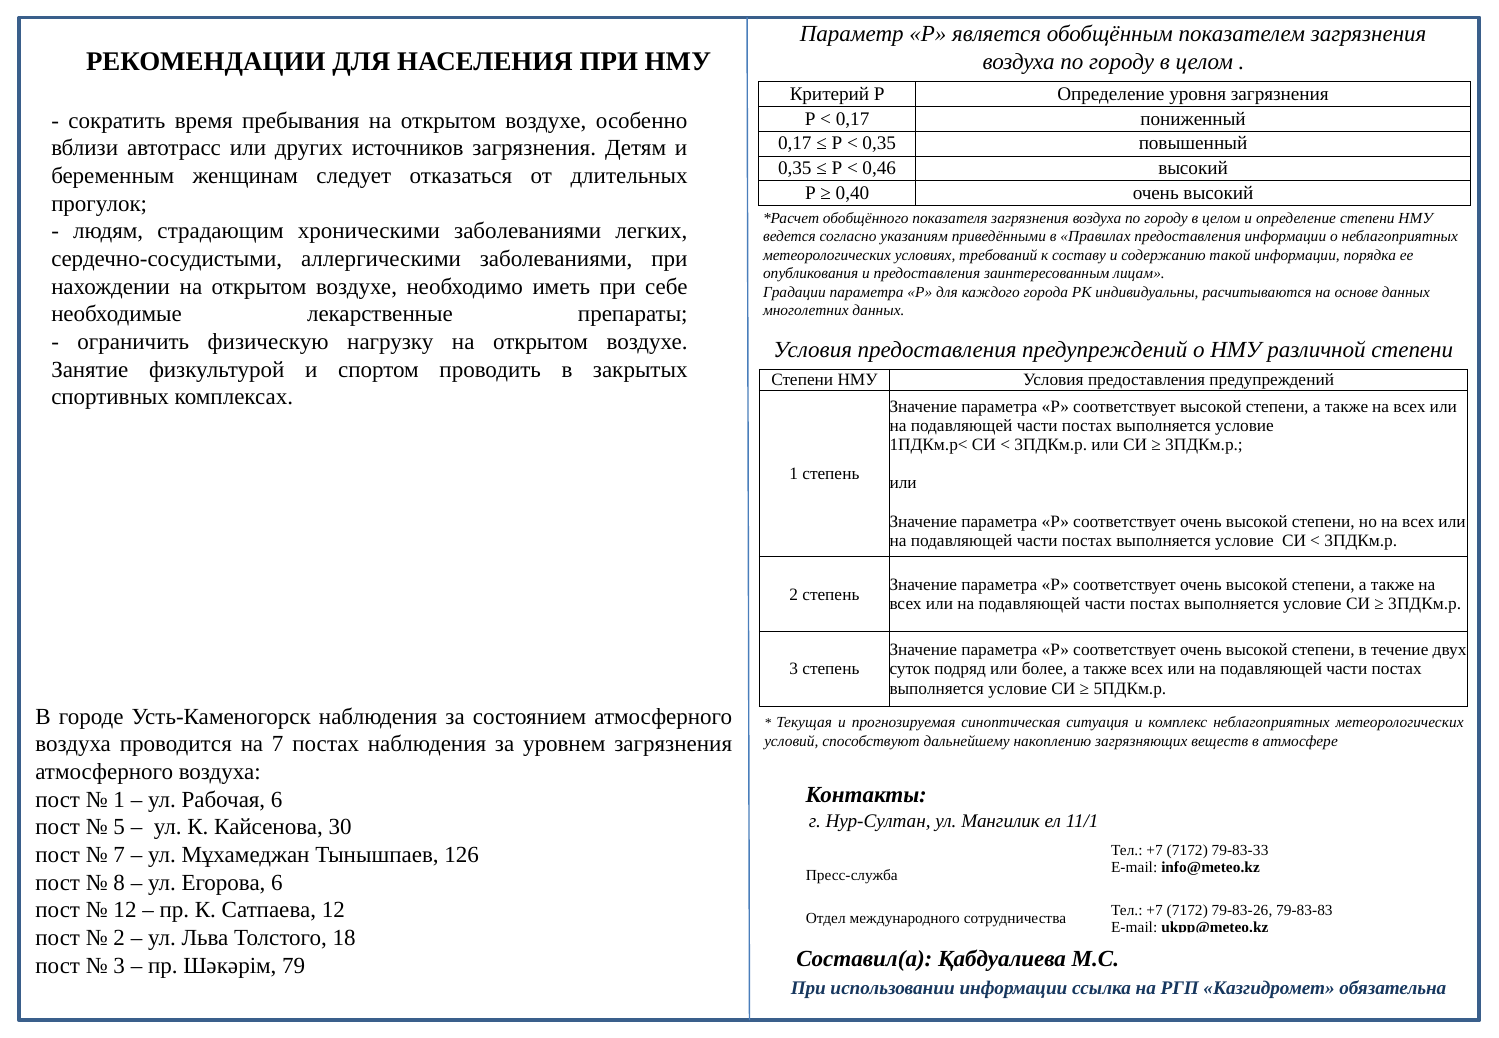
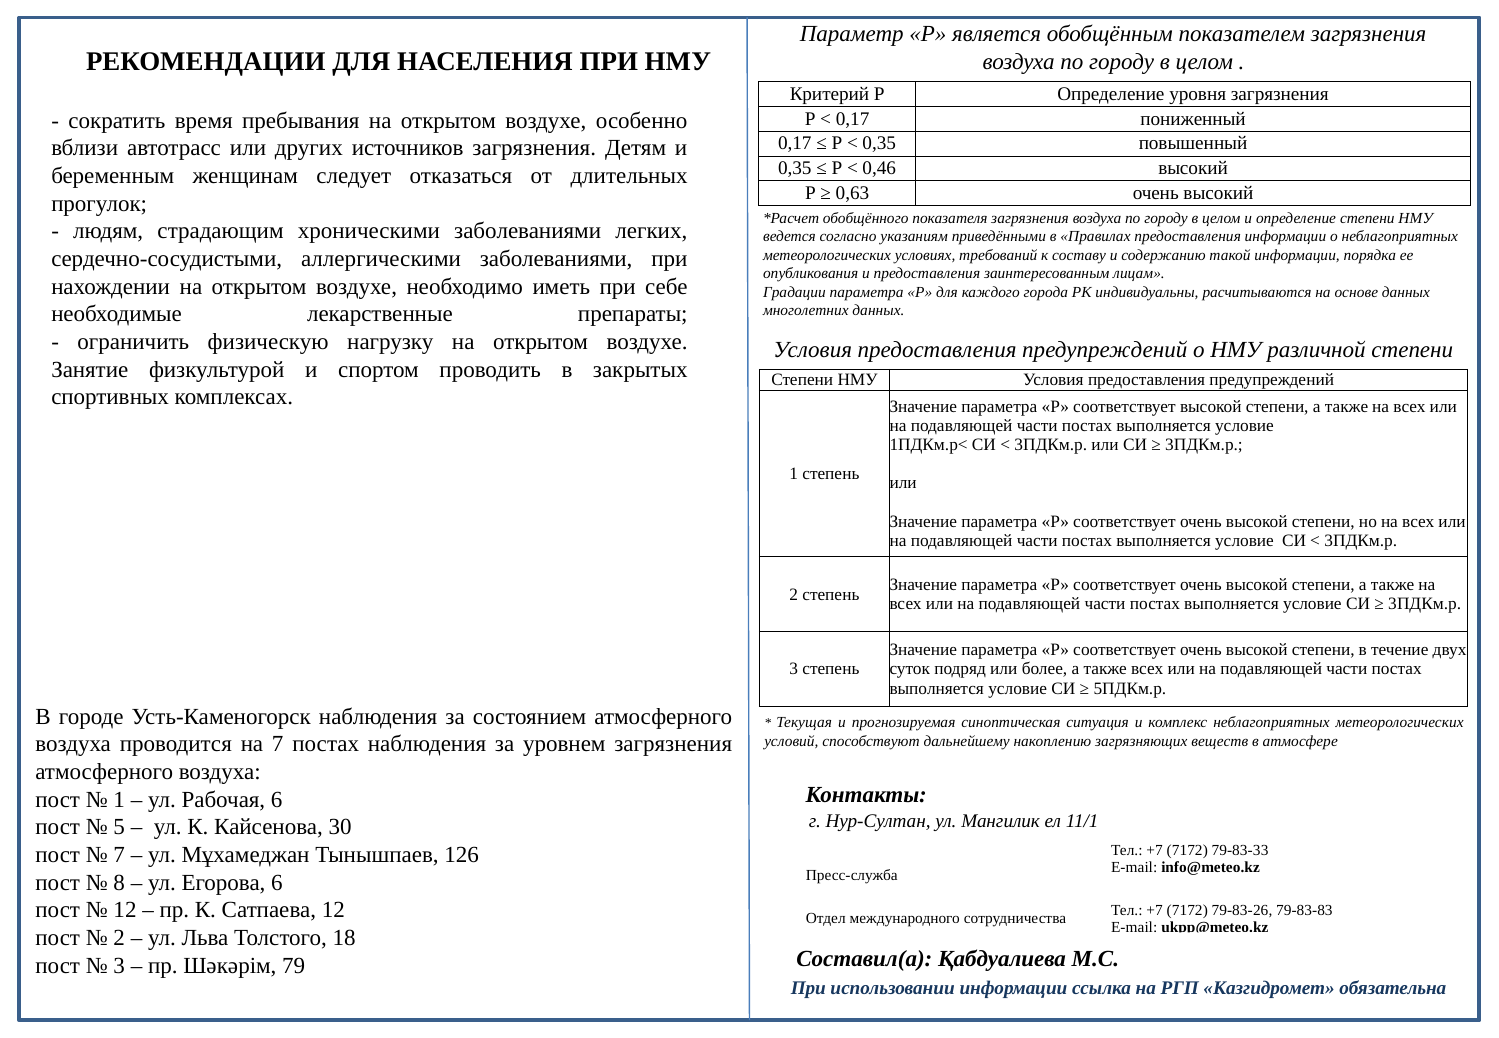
0,40: 0,40 -> 0,63 (852, 193)
